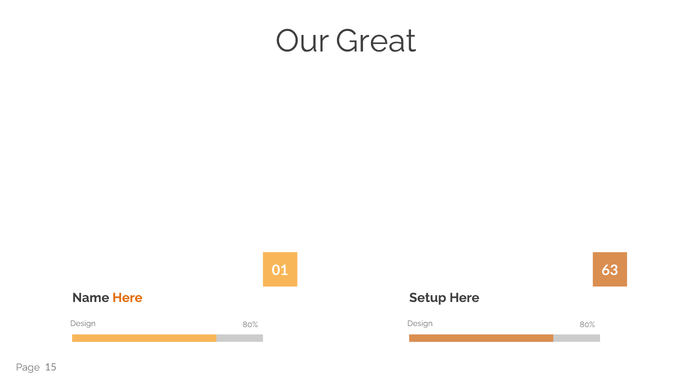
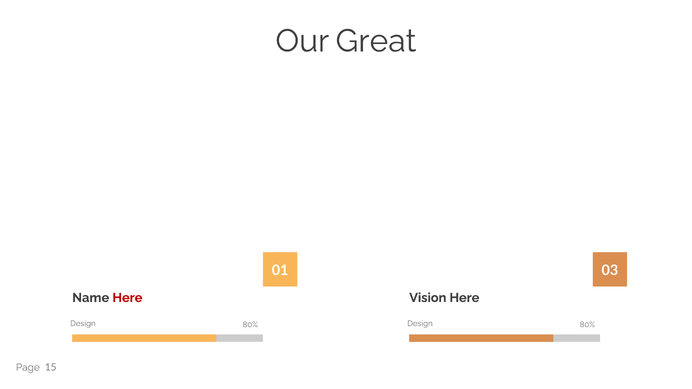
63: 63 -> 03 (610, 270)
Here colour: orange -> red (127, 298)
Setup: Setup -> Vision (428, 298)
